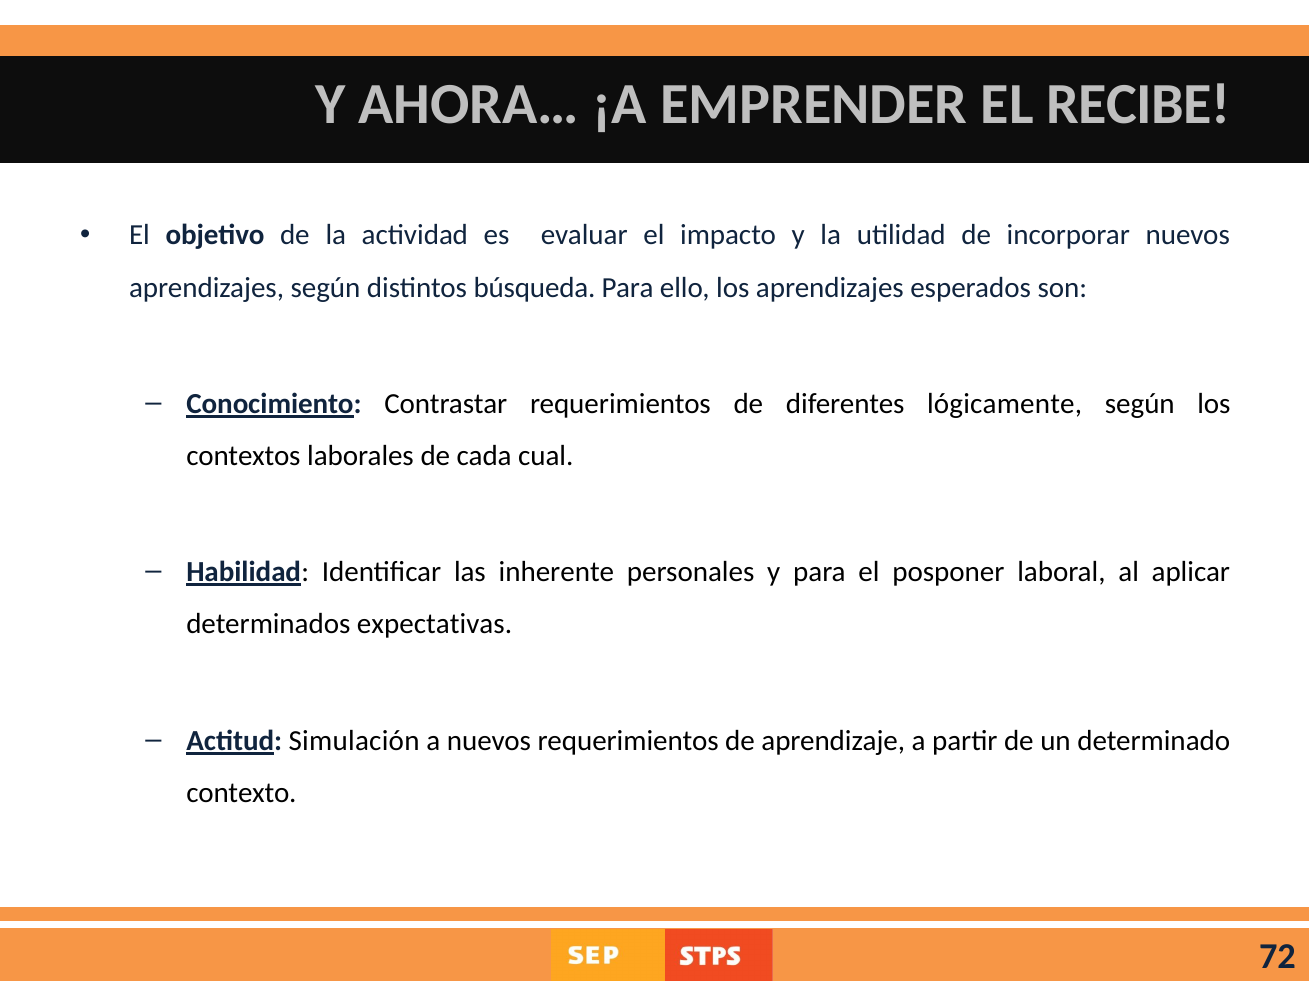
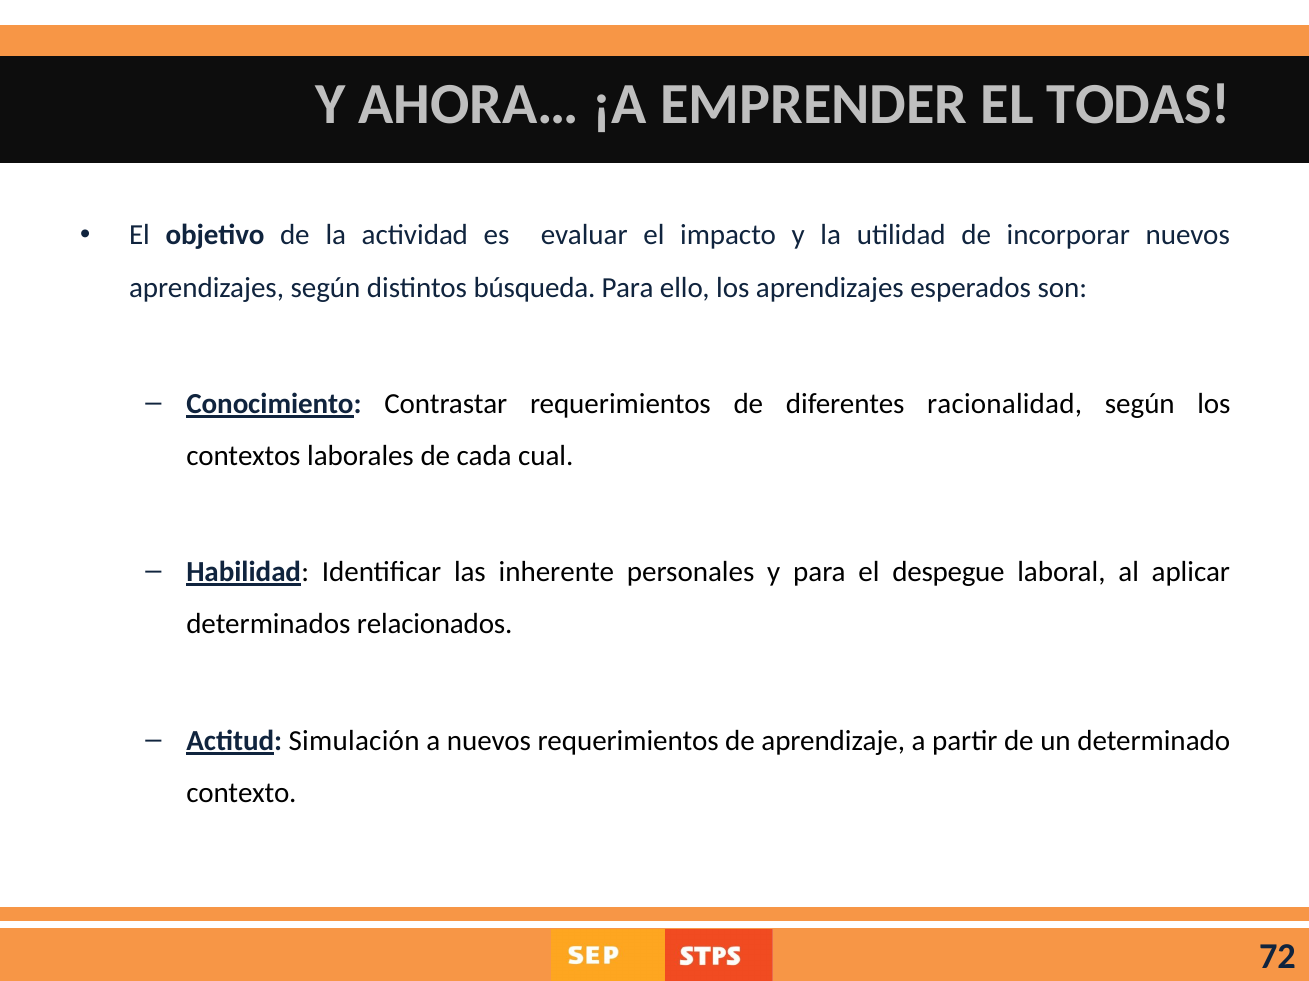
RECIBE: RECIBE -> TODAS (1139, 104)
lógicamente: lógicamente -> racionalidad (1005, 404)
posponer: posponer -> despegue (949, 573)
expectativas: expectativas -> relacionados (435, 625)
